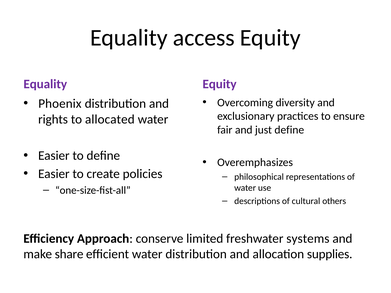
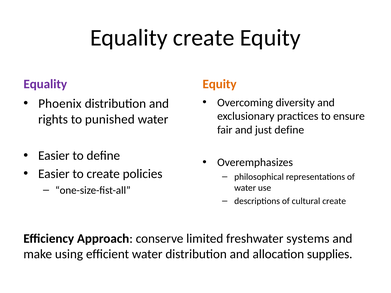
Equality access: access -> create (204, 38)
Equity colour: purple -> orange (220, 84)
allocated: allocated -> punished (110, 119)
cultural others: others -> create (334, 201)
share: share -> using (69, 254)
